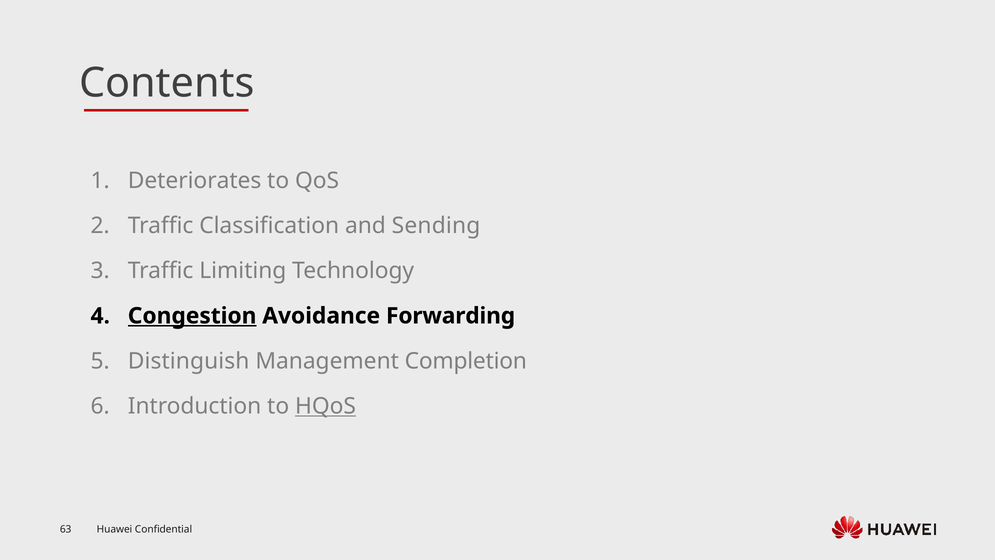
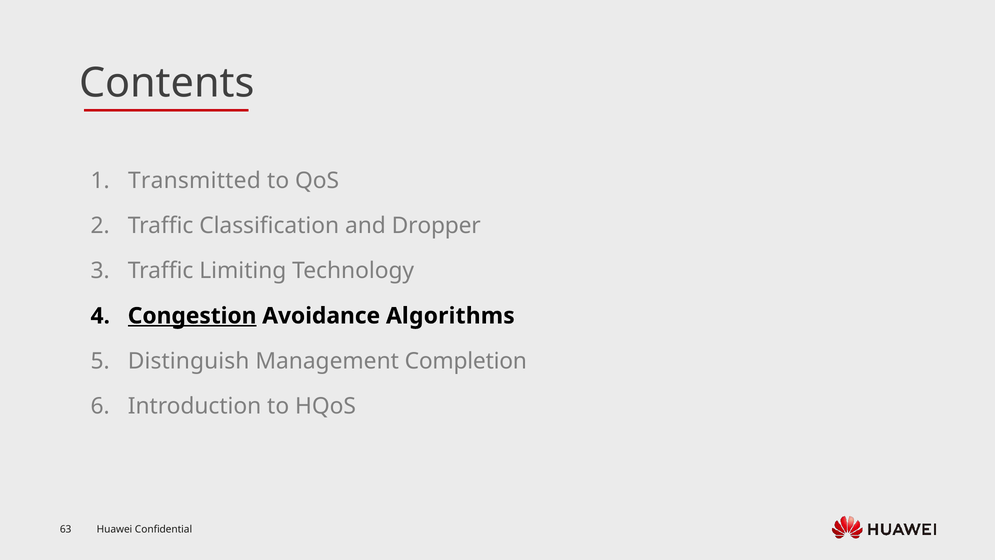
Deteriorates: Deteriorates -> Transmitted (194, 180)
Sending: Sending -> Dropper (436, 226)
Forwarding: Forwarding -> Algorithms (450, 316)
HQoS underline: present -> none (326, 406)
